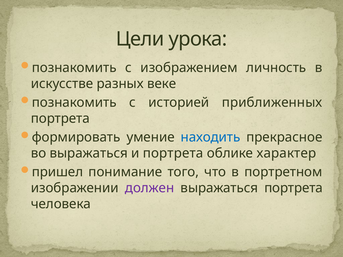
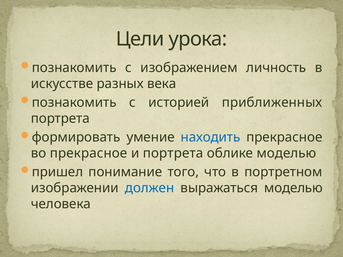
веке: веке -> века (162, 84)
во выражаться: выражаться -> прекрасное (89, 153)
облике характер: характер -> моделью (286, 153)
должен colour: purple -> blue (150, 188)
выражаться портрета: портрета -> моделью (294, 188)
